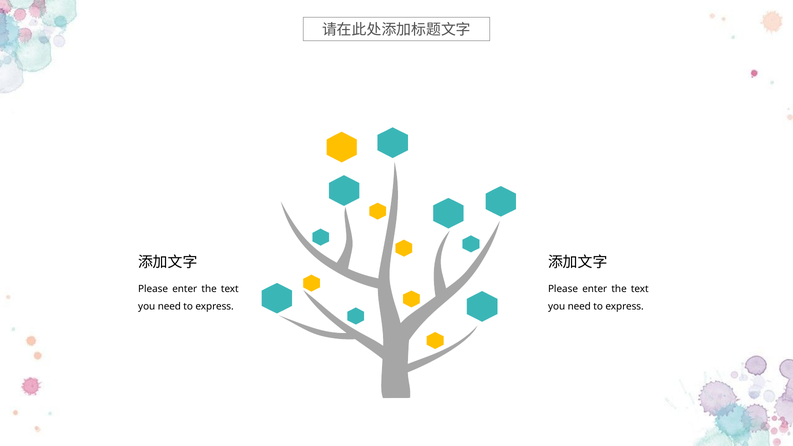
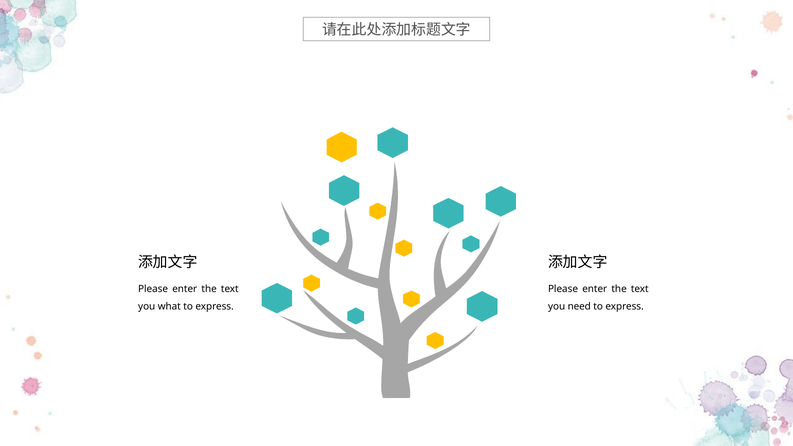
need: need -> what (169, 307)
